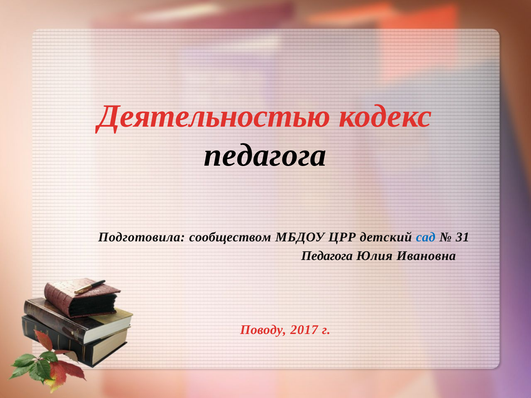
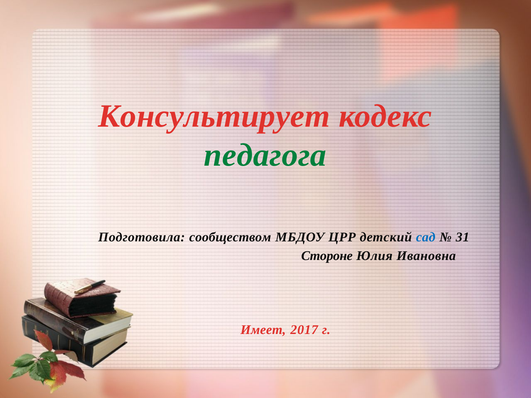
Деятельностью: Деятельностью -> Консультирует (214, 116)
педагога colour: black -> green (265, 155)
Педагога: Педагога -> Стороне (327, 256)
Поводу: Поводу -> Имеет (263, 330)
